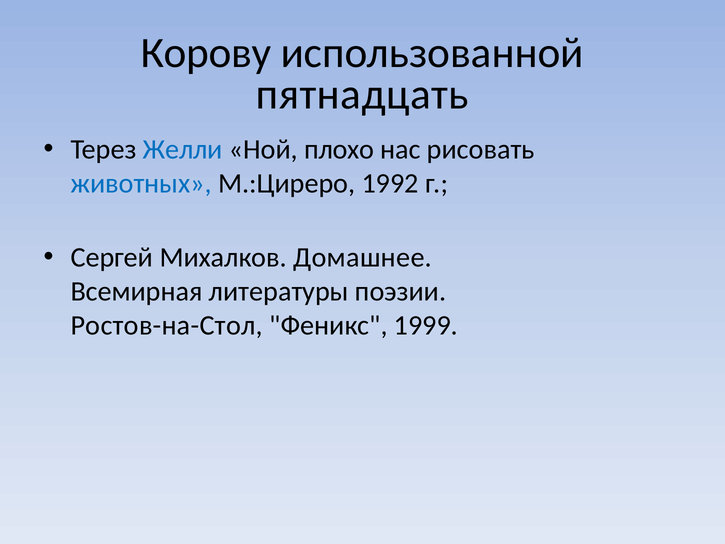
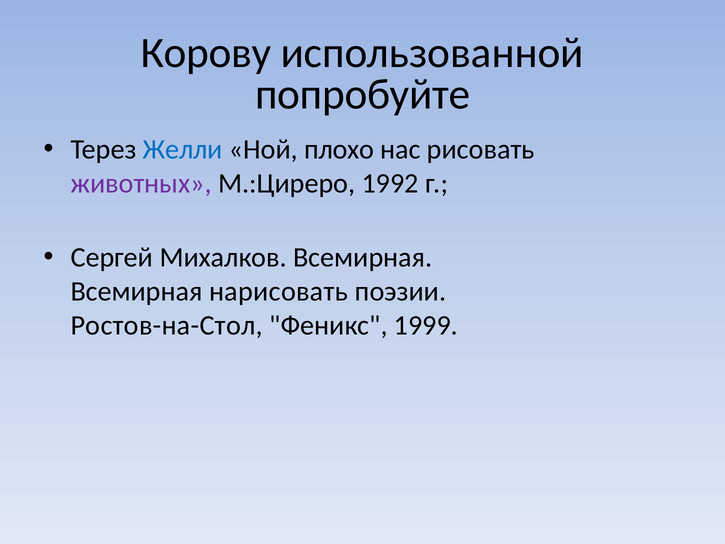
пятнадцать: пятнадцать -> попробуйте (363, 94)
животных colour: blue -> purple (141, 183)
Михалков Домашнее: Домашнее -> Всемирная (363, 257)
литературы: литературы -> нарисовать (279, 291)
